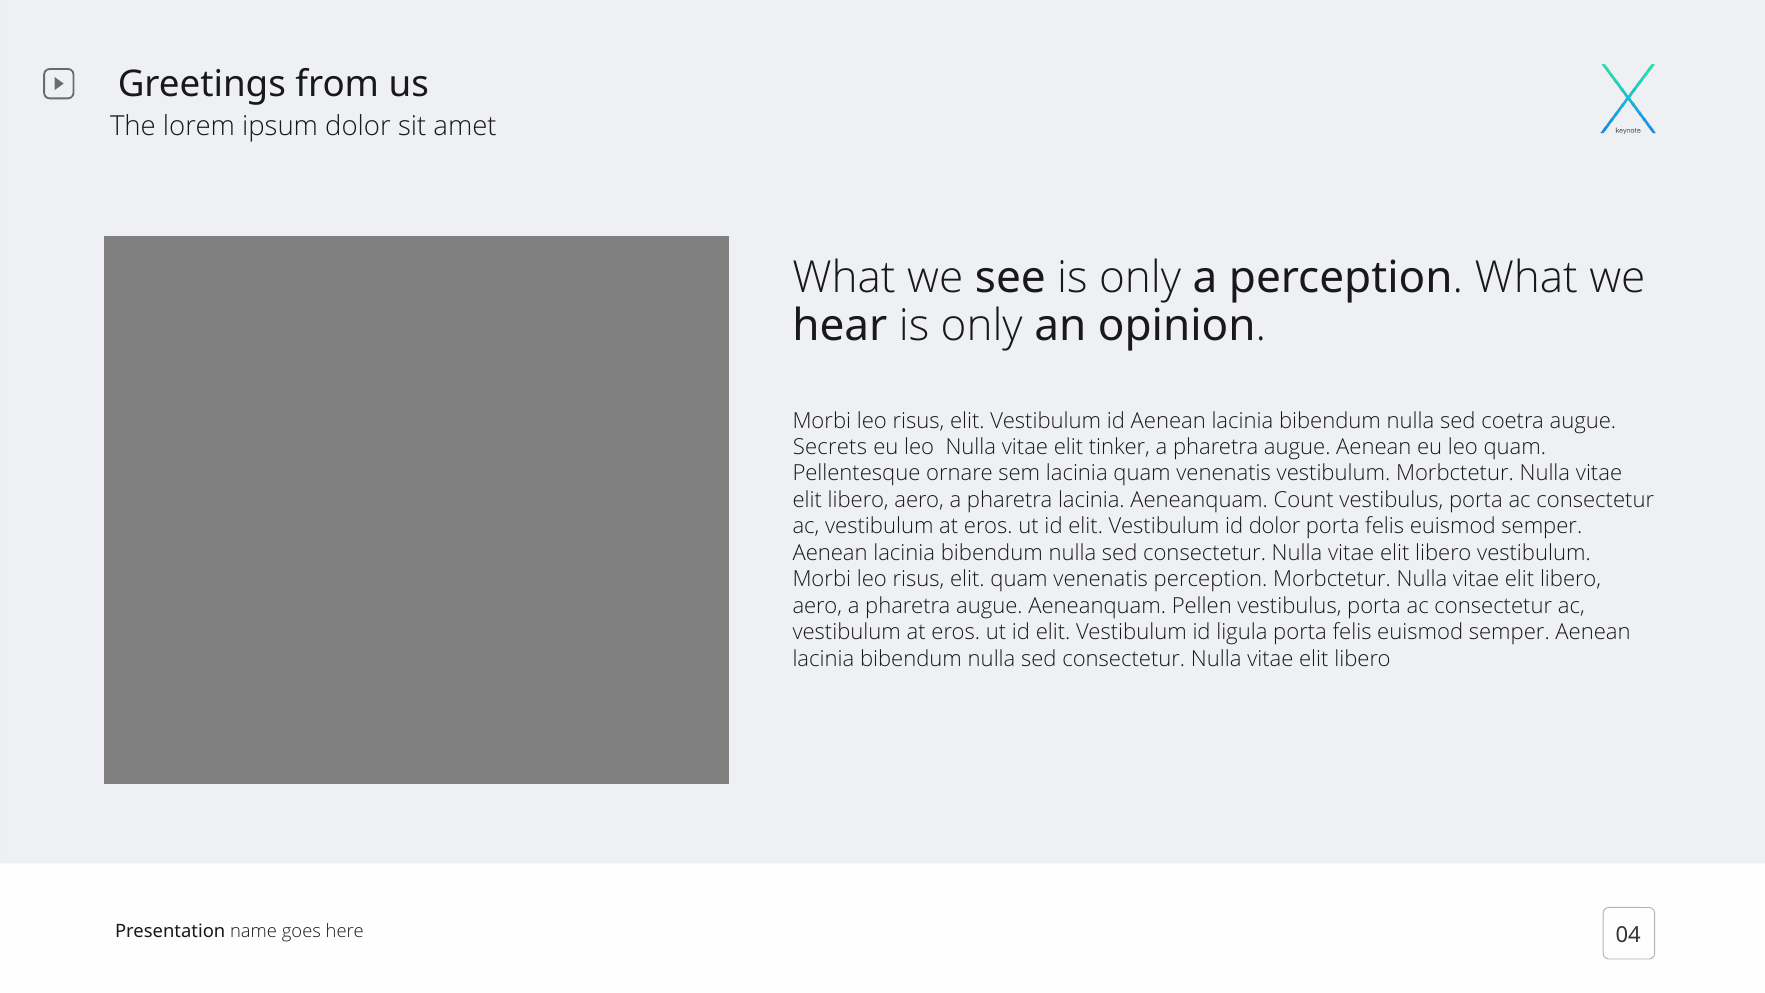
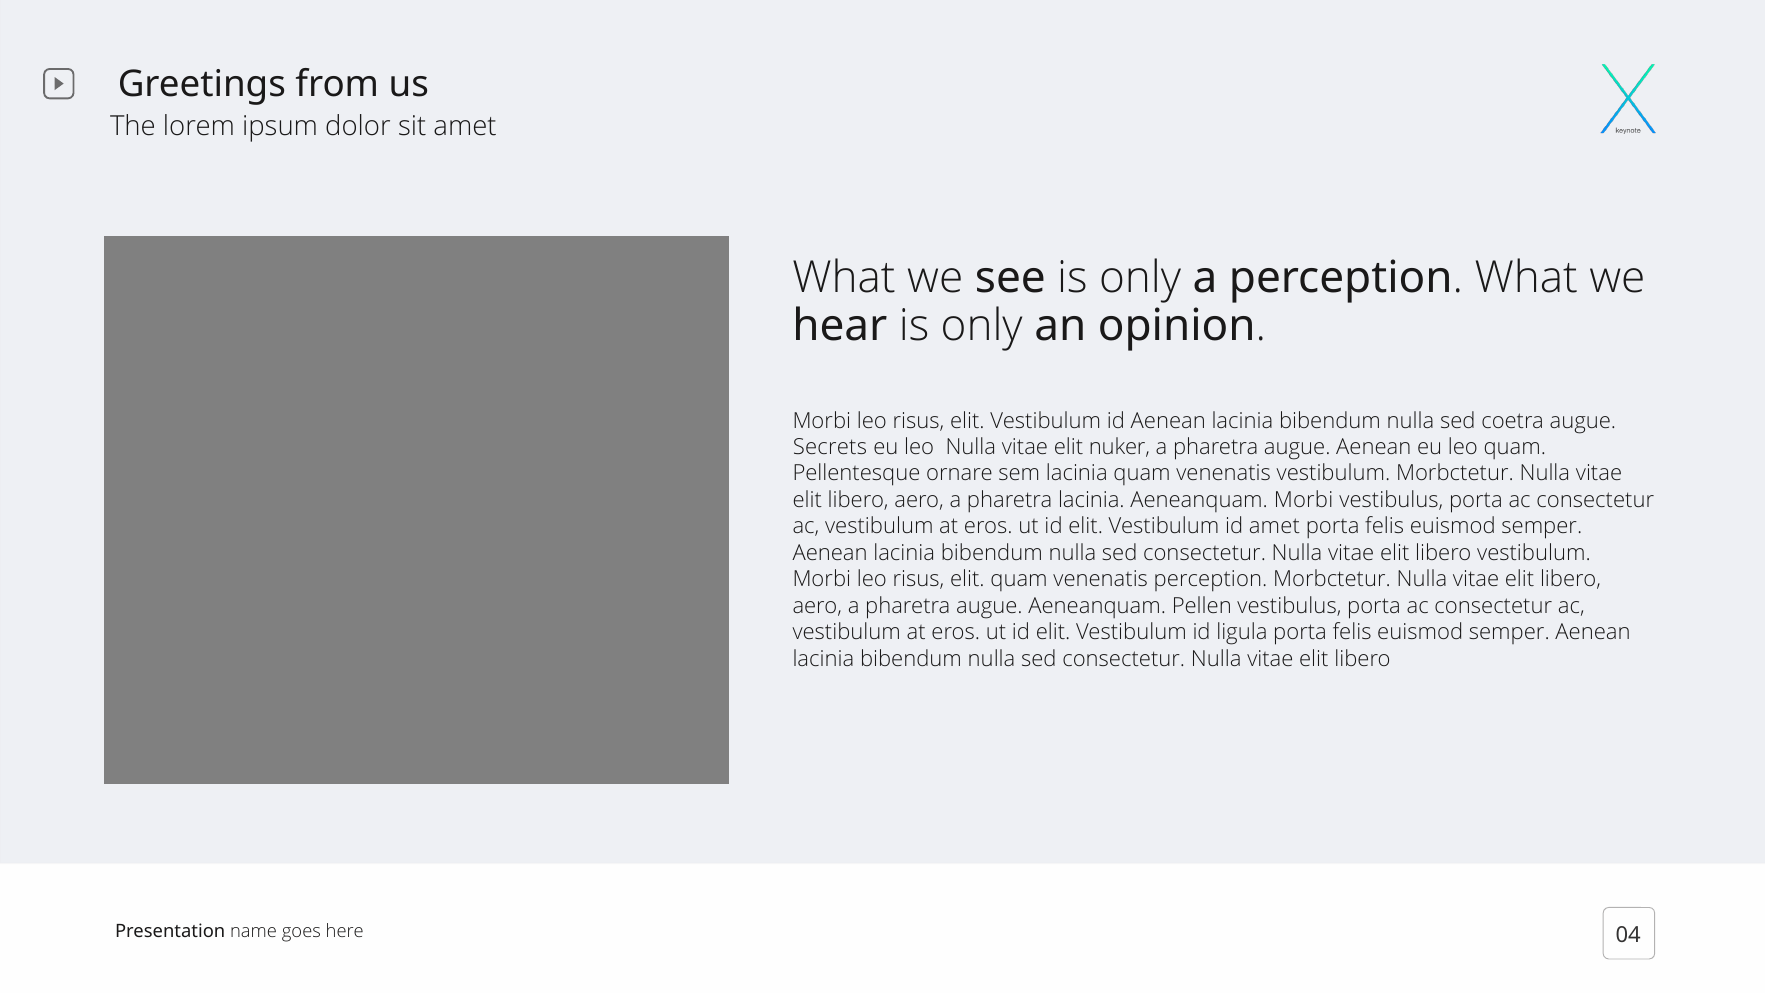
tinker: tinker -> nuker (1120, 447)
Aeneanquam Count: Count -> Morbi (1304, 500)
id dolor: dolor -> amet (1274, 527)
